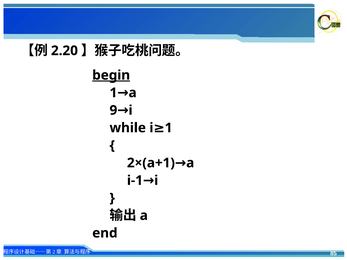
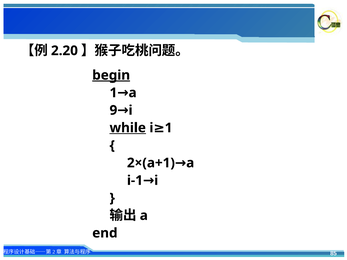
while underline: none -> present (128, 128)
